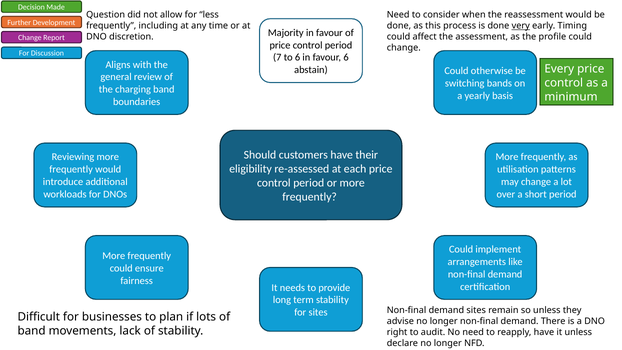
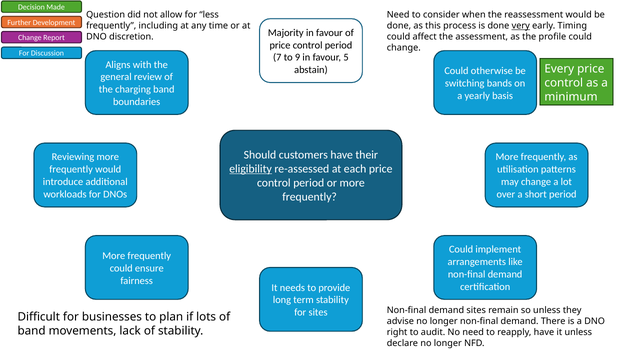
to 6: 6 -> 9 (298, 58)
favour 6: 6 -> 5 (346, 58)
eligibility underline: none -> present (251, 169)
